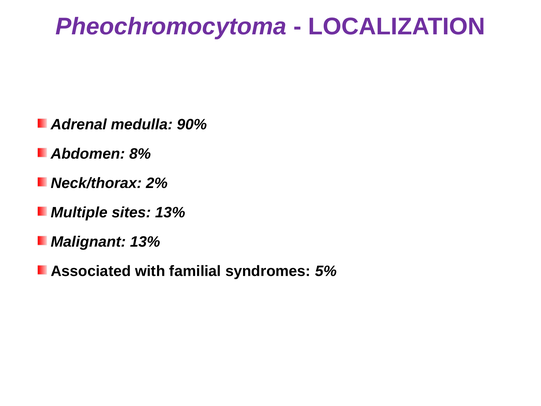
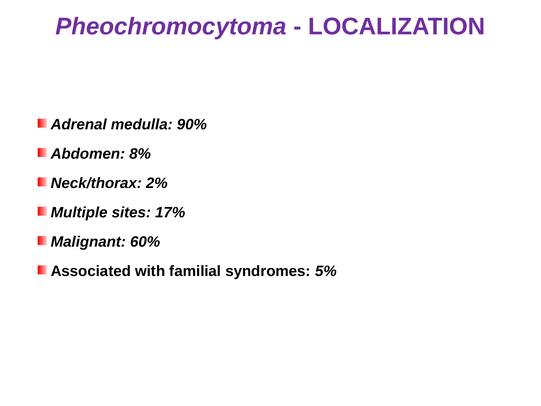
sites 13%: 13% -> 17% (170, 213)
Malignant 13%: 13% -> 60% (145, 242)
